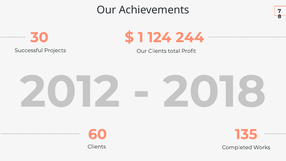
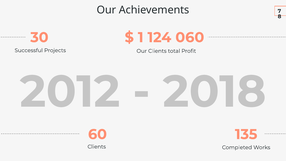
244: 244 -> 060 (190, 37)
